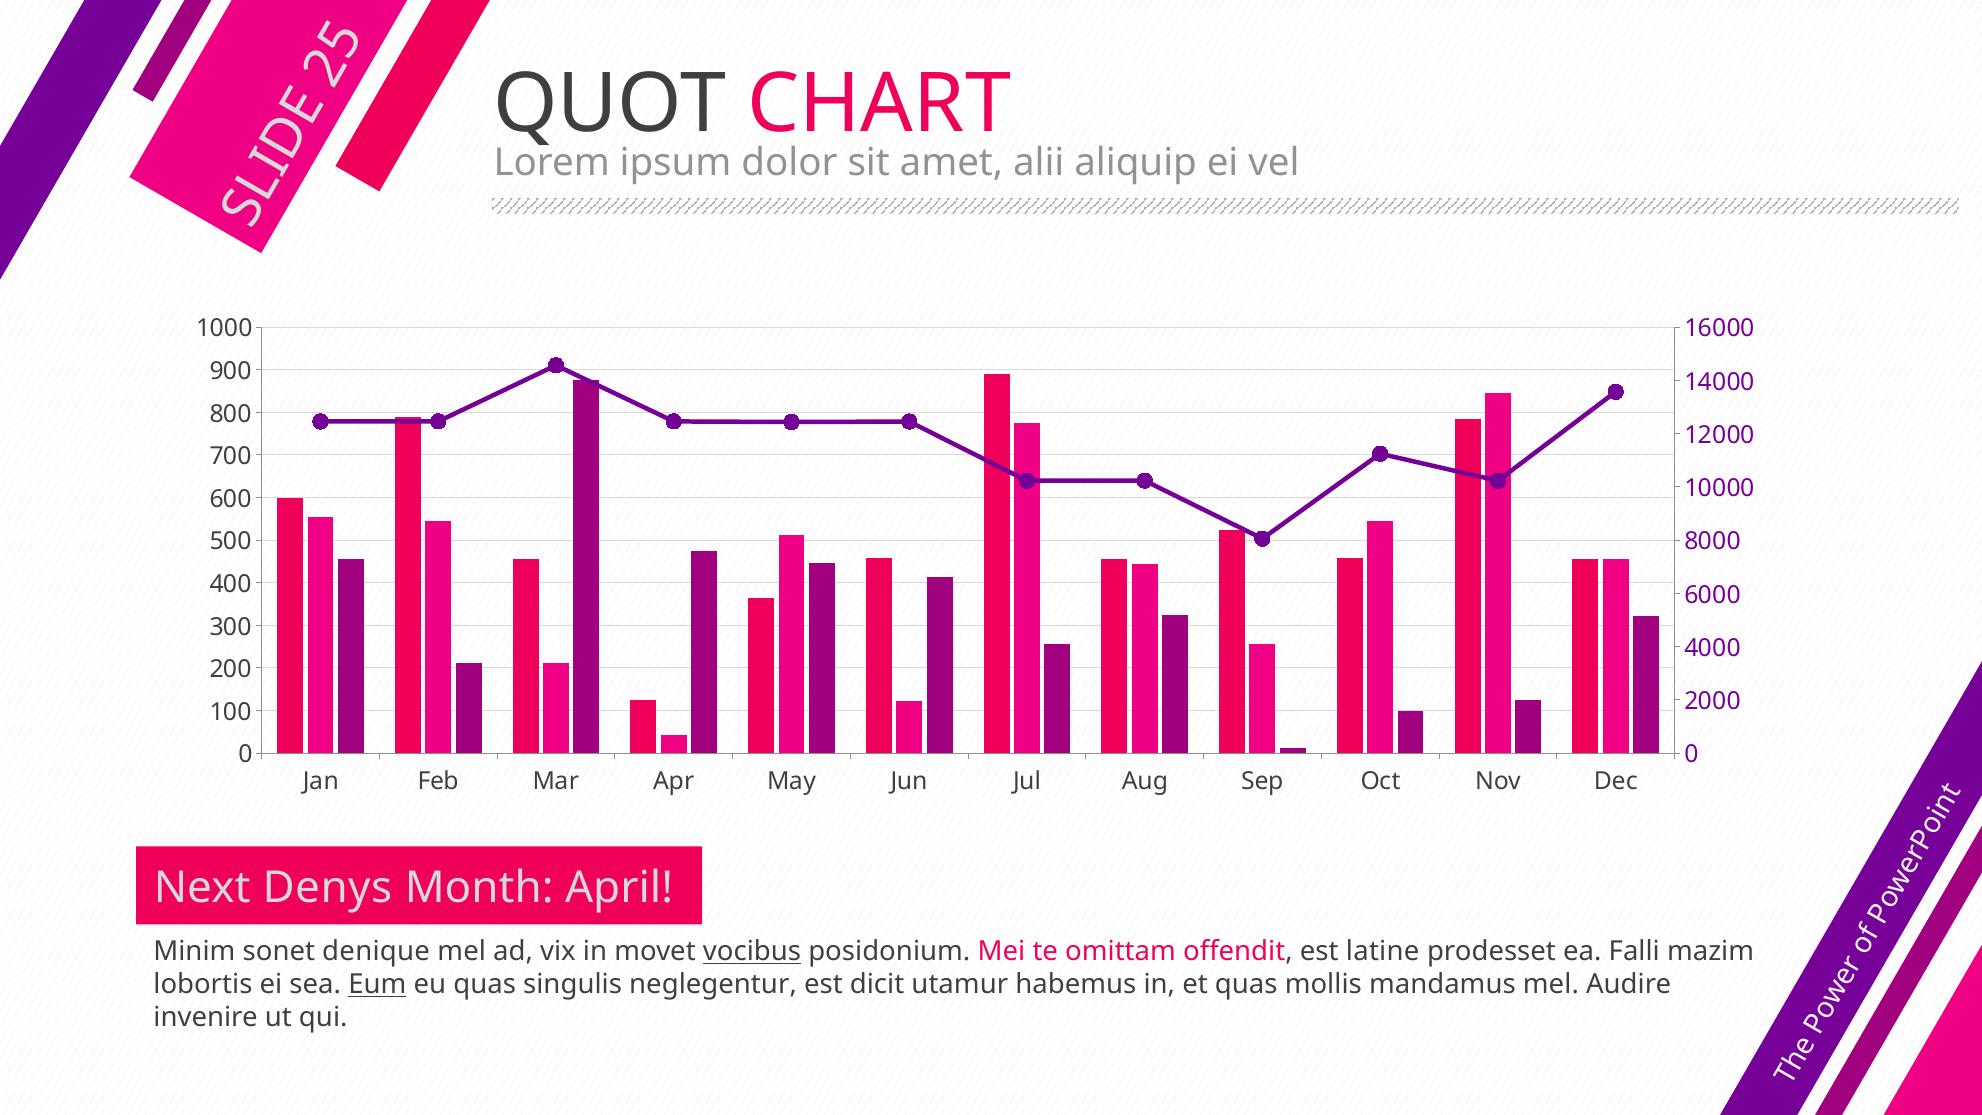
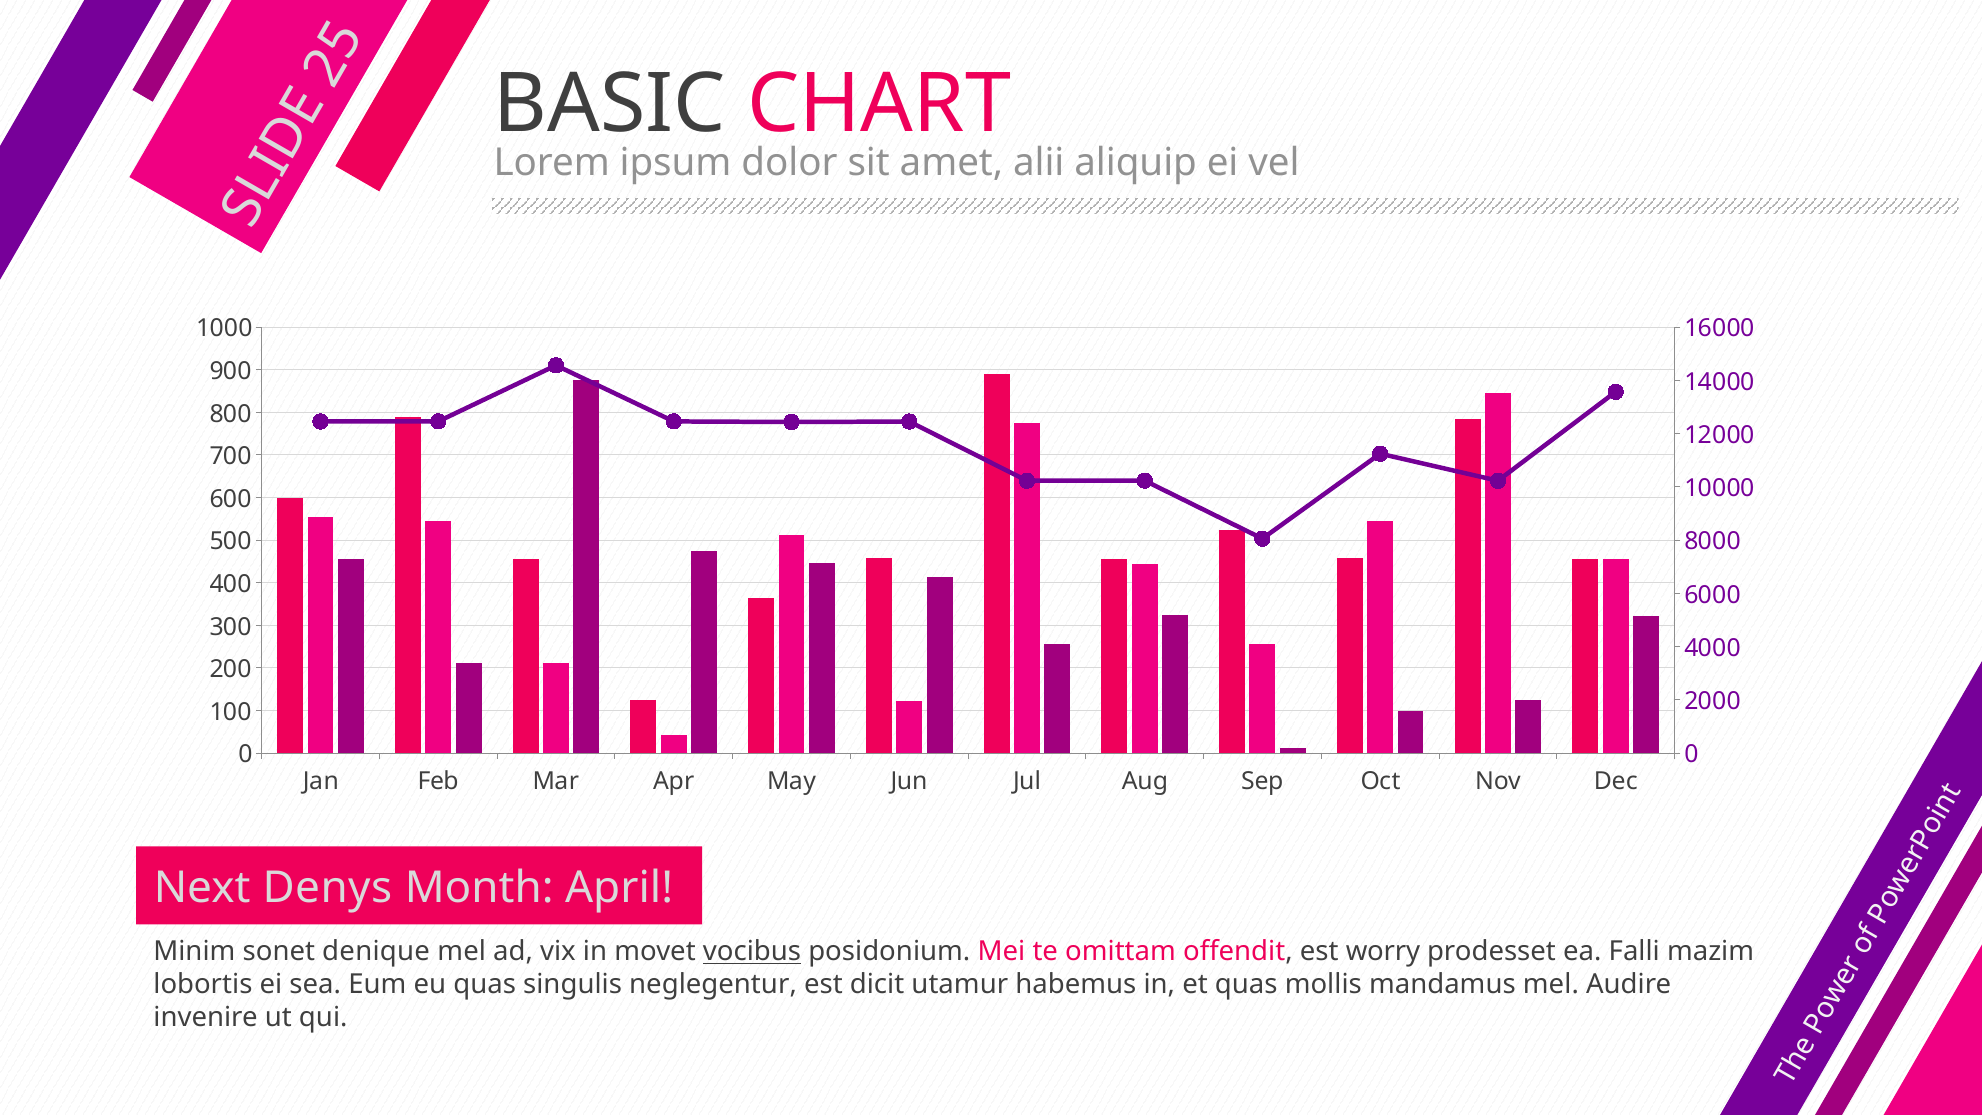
QUOT: QUOT -> BASIC (610, 104)
latine: latine -> worry (1383, 952)
Eum underline: present -> none (377, 985)
